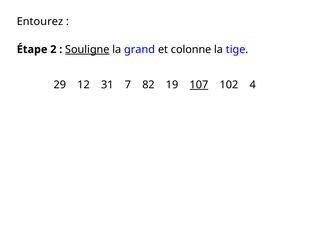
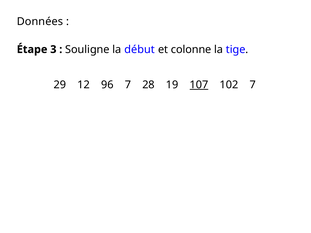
Entourez: Entourez -> Données (40, 21)
2: 2 -> 3 (53, 49)
Souligne underline: present -> none (87, 49)
grand: grand -> début (140, 49)
31: 31 -> 96 (107, 85)
82: 82 -> 28 (148, 85)
102 4: 4 -> 7 (253, 85)
